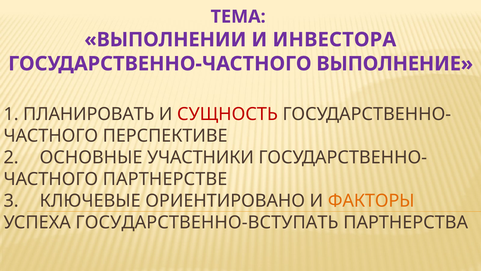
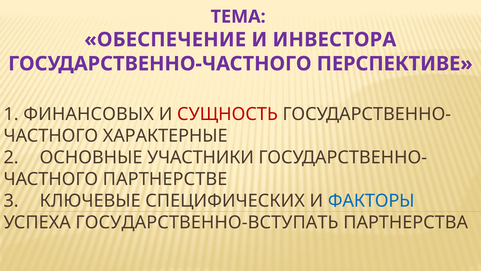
ВЫПОЛНЕНИИ: ВЫПОЛНЕНИИ -> ОБЕСПЕЧЕНИЕ (165, 40)
ВЫПОЛНЕНИЕ: ВЫПОЛНЕНИЕ -> ПЕРСПЕКТИВЕ (395, 64)
ПЛАНИРОВАТЬ: ПЛАНИРОВАТЬ -> ФИНАНСОВЫХ (89, 114)
ПЕРСПЕКТИВЕ: ПЕРСПЕКТИВЕ -> ХАРАКТЕРНЫЕ (165, 136)
ОРИЕНТИРОВАНО: ОРИЕНТИРОВАНО -> СПЕЦИФИЧЕСКИХ (225, 201)
ФАКТОРЫ colour: orange -> blue (371, 201)
